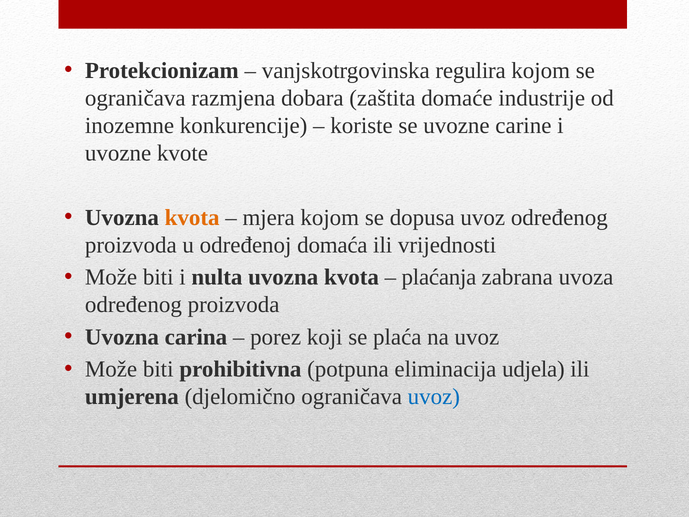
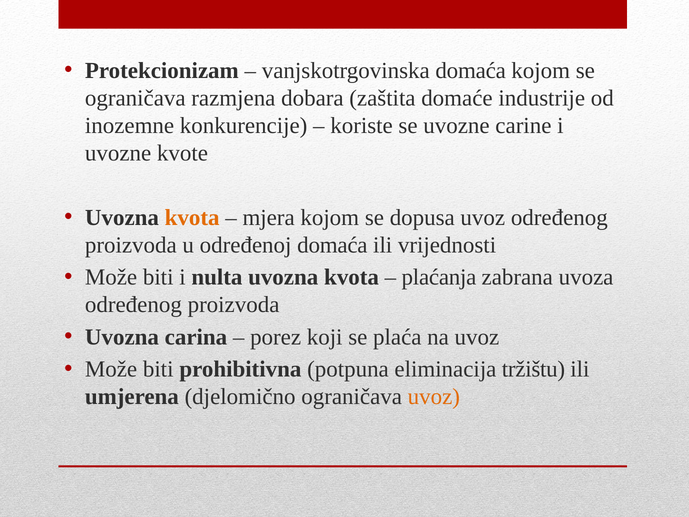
vanjskotrgovinska regulira: regulira -> domaća (471, 71)
udjela: udjela -> tržištu (533, 369)
uvoz colour: blue -> orange (434, 397)
